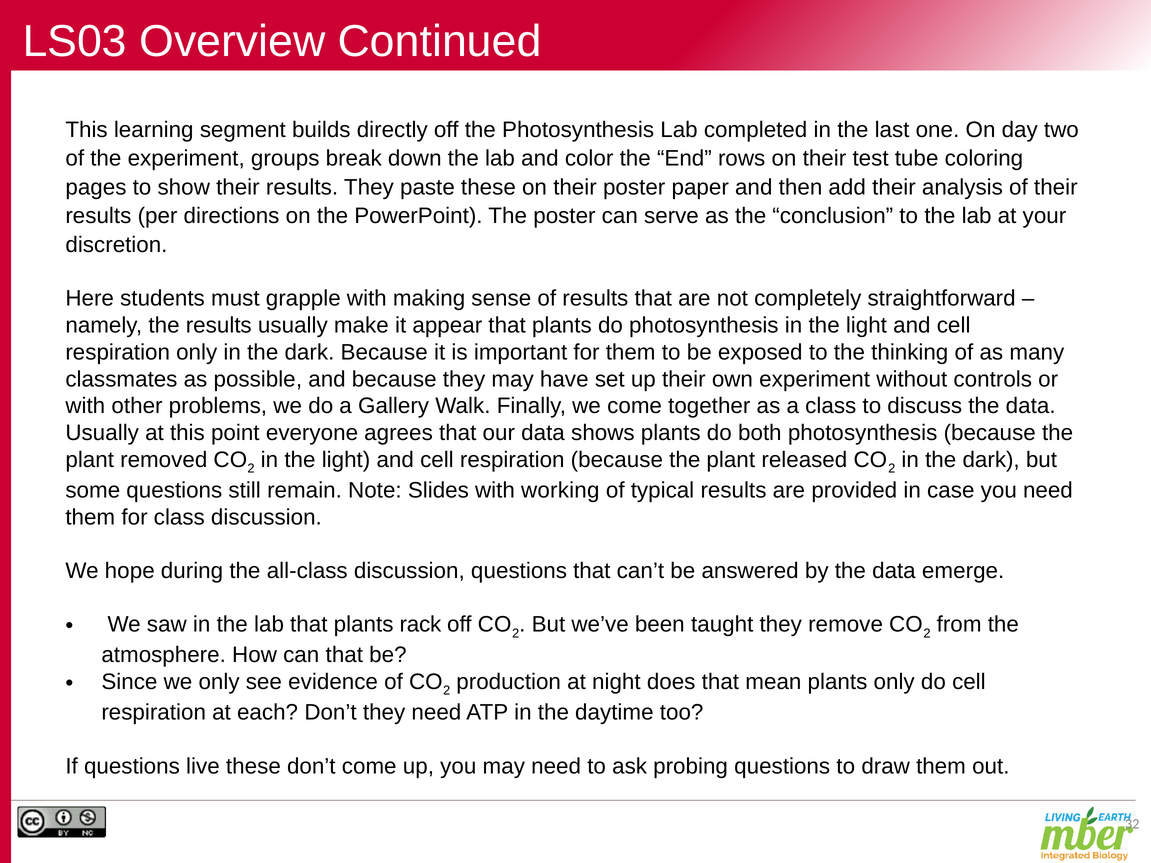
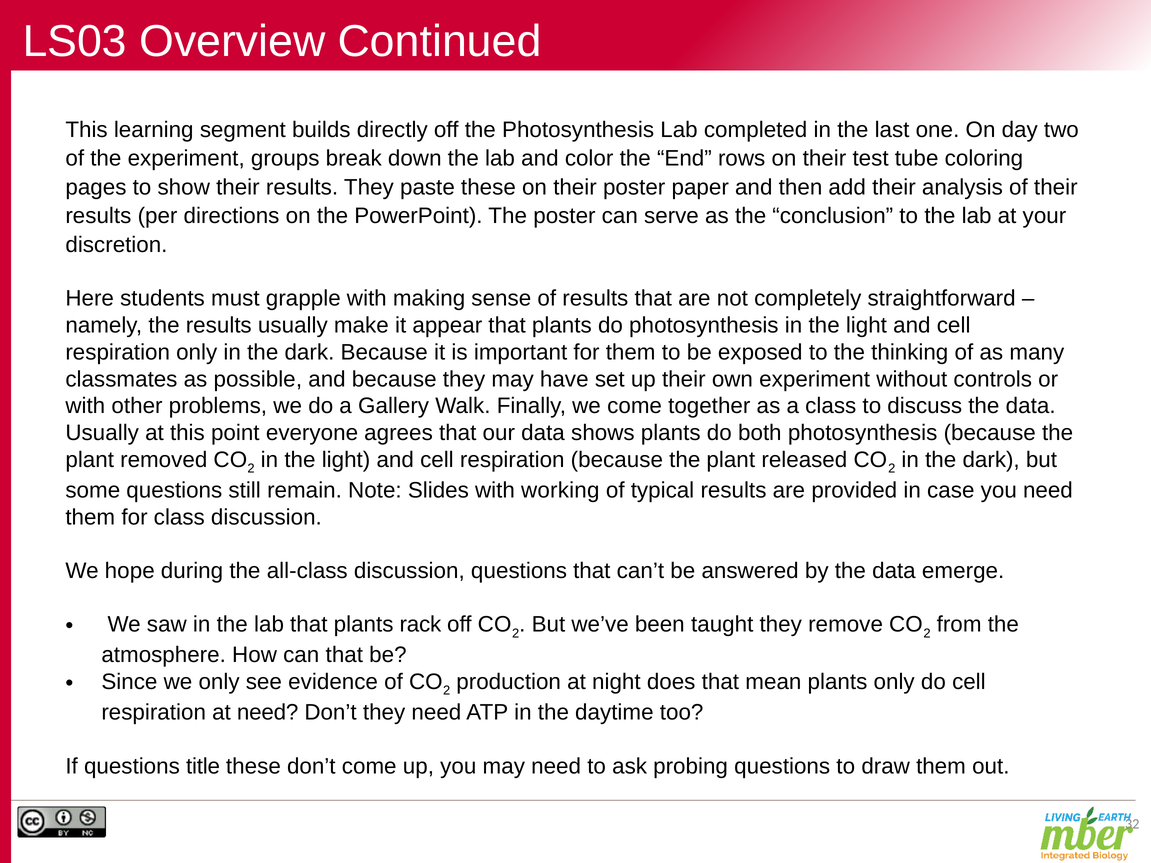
at each: each -> need (268, 713)
live: live -> title (203, 766)
